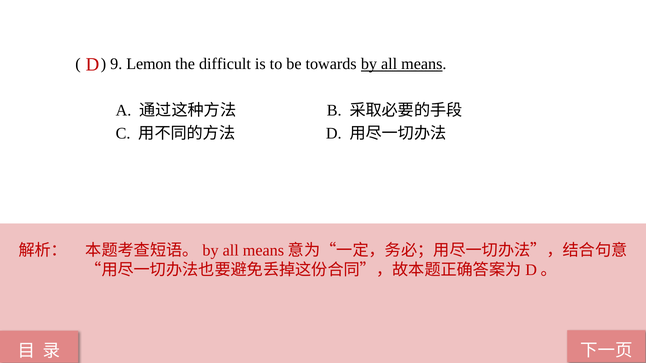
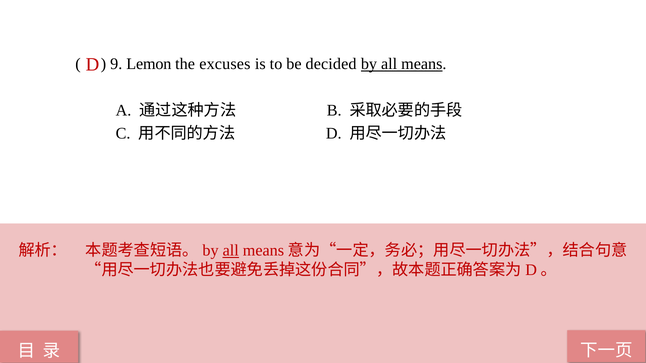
difficult: difficult -> excuses (225, 64)
towards: towards -> decided (331, 64)
all underline: none -> present (231, 251)
